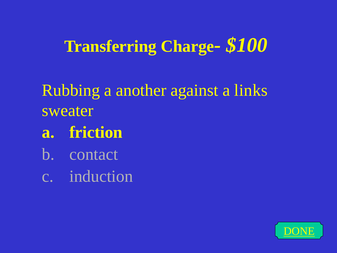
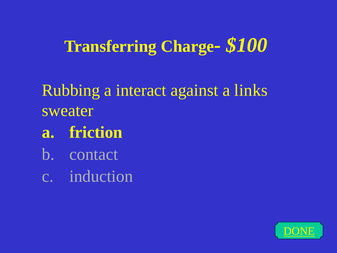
another: another -> interact (141, 90)
